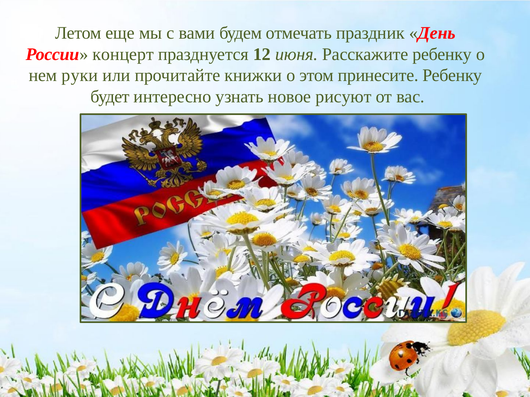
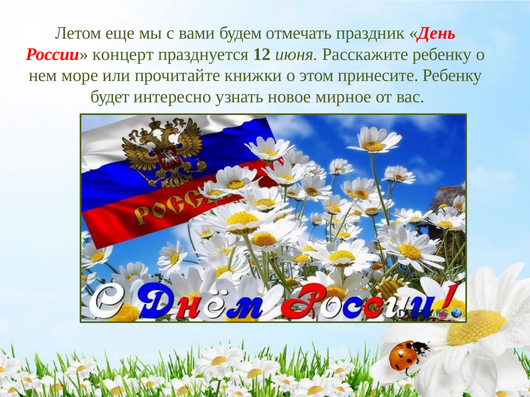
руки: руки -> море (80, 76)
рисуют: рисуют -> мирное (343, 97)
